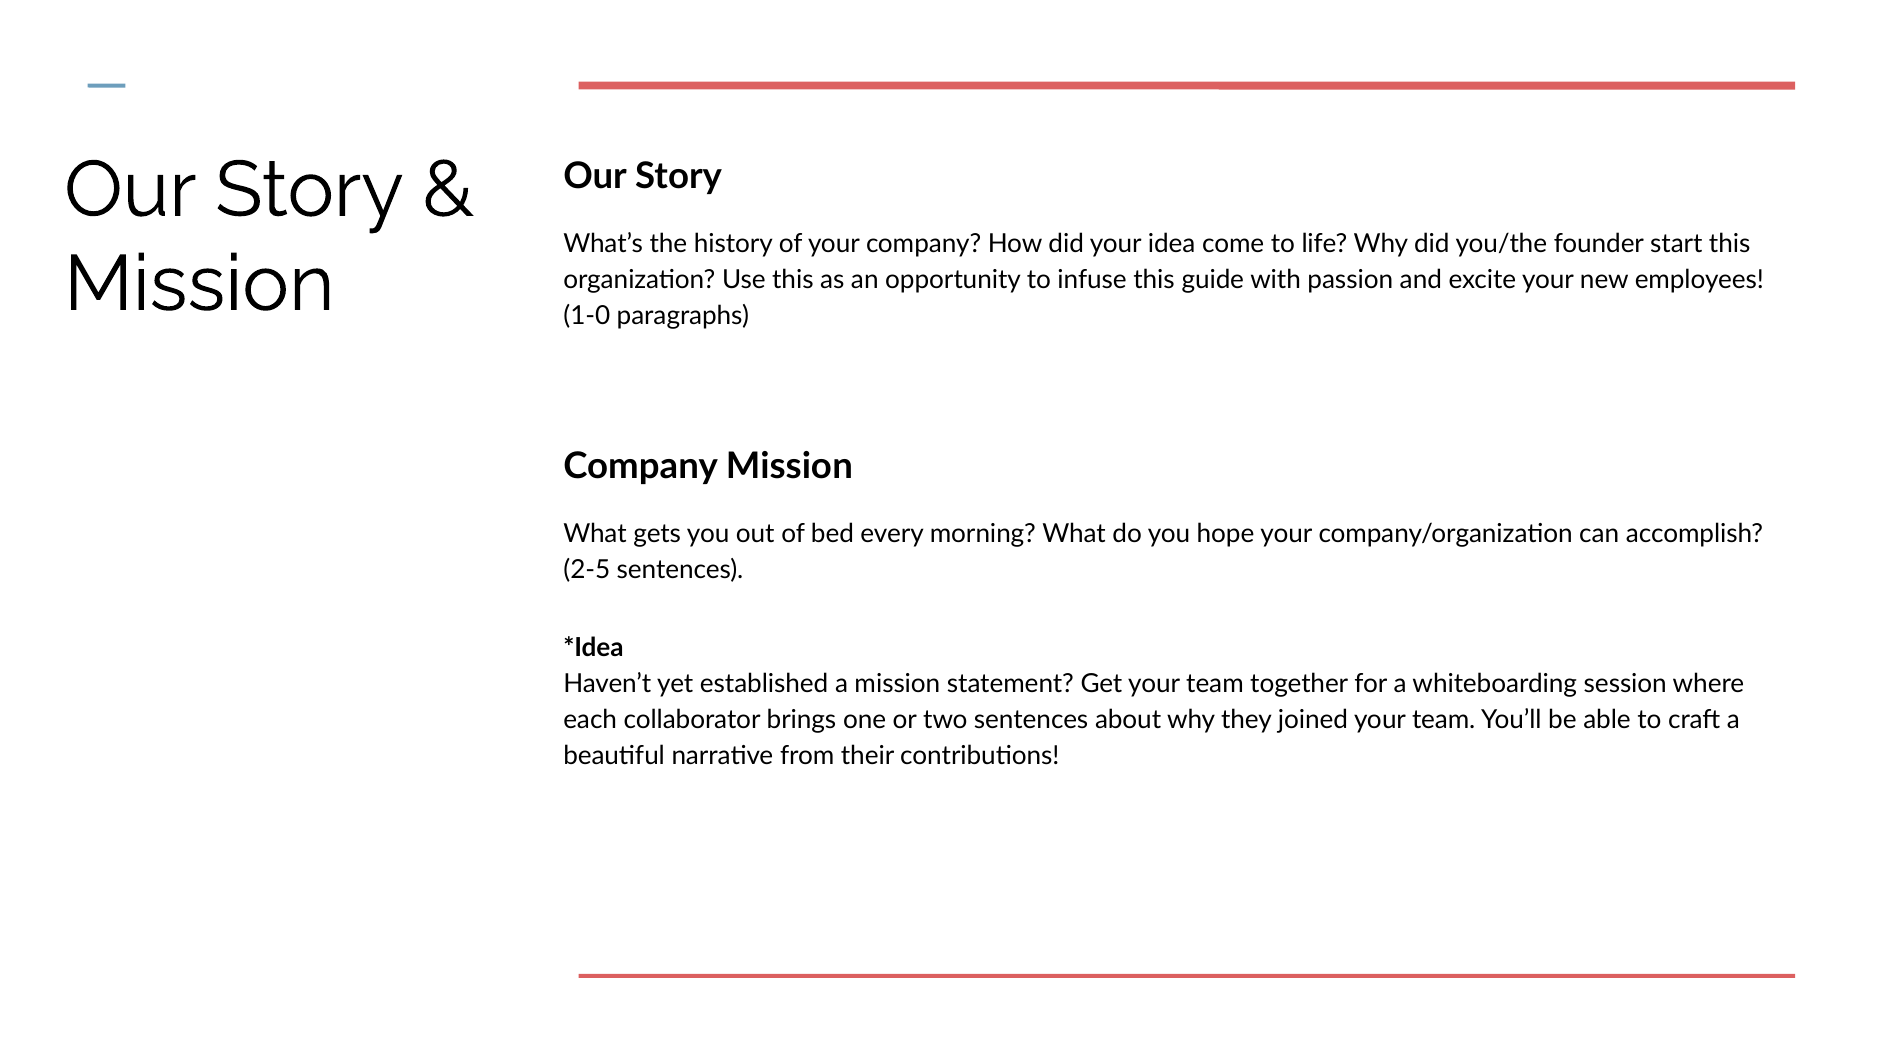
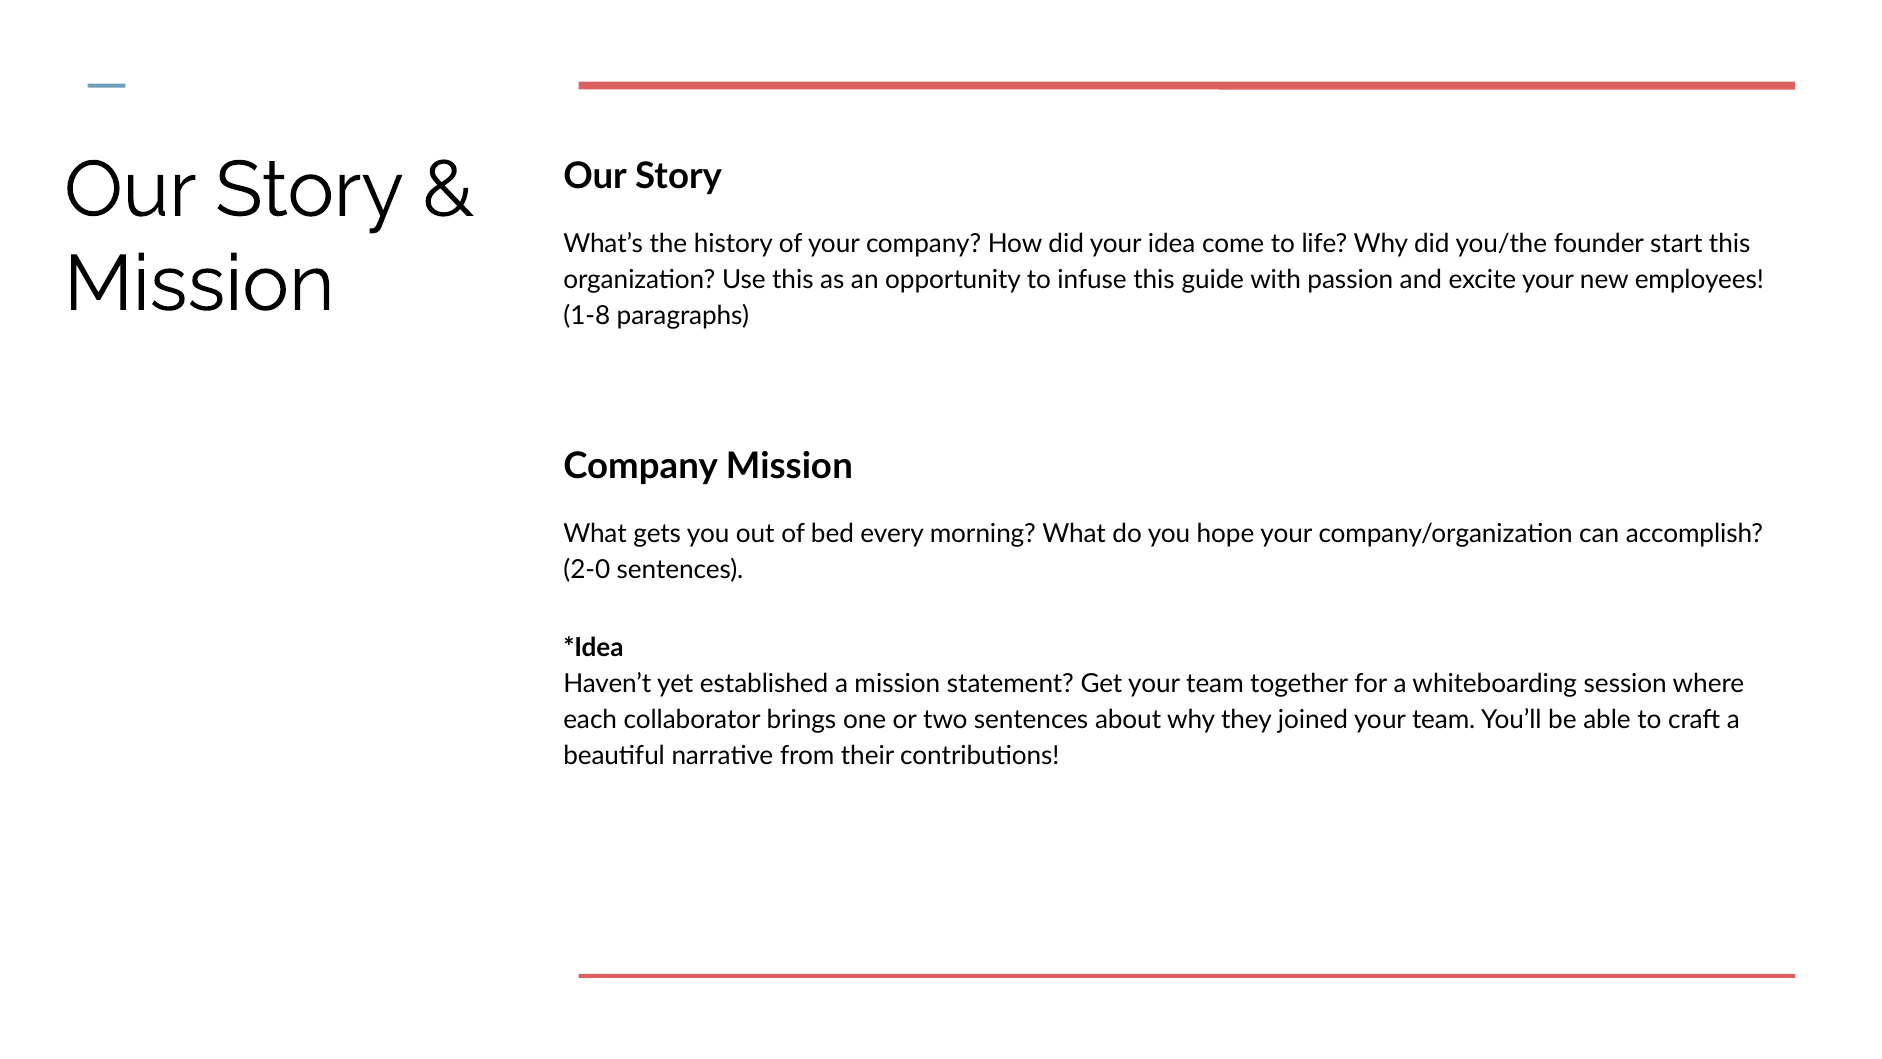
1-0: 1-0 -> 1-8 (587, 316)
2-5: 2-5 -> 2-0 (587, 570)
